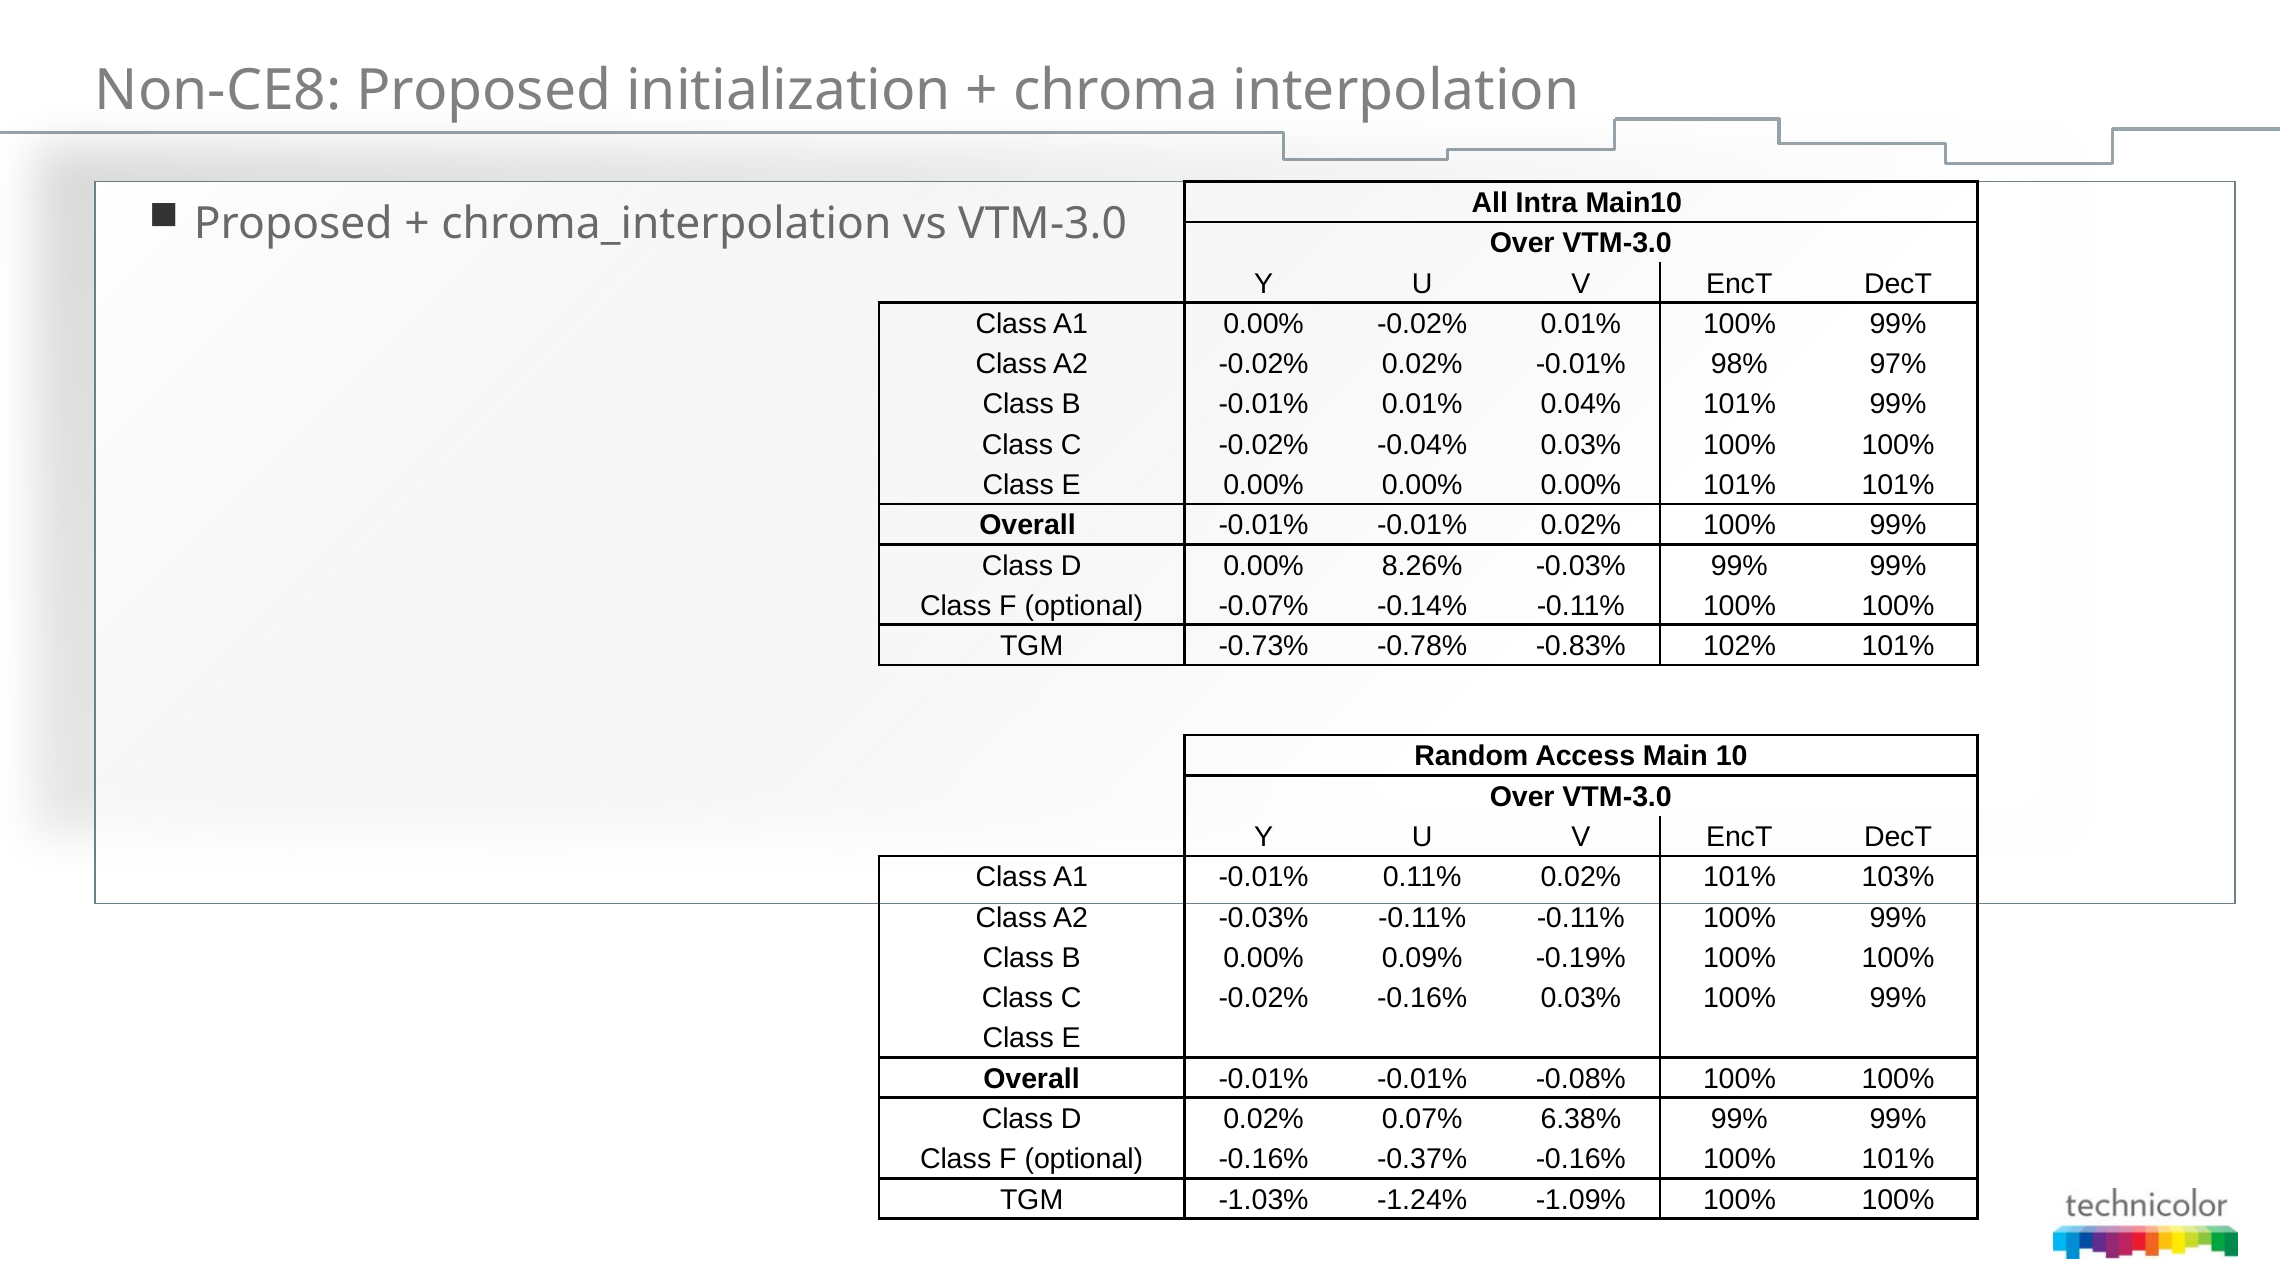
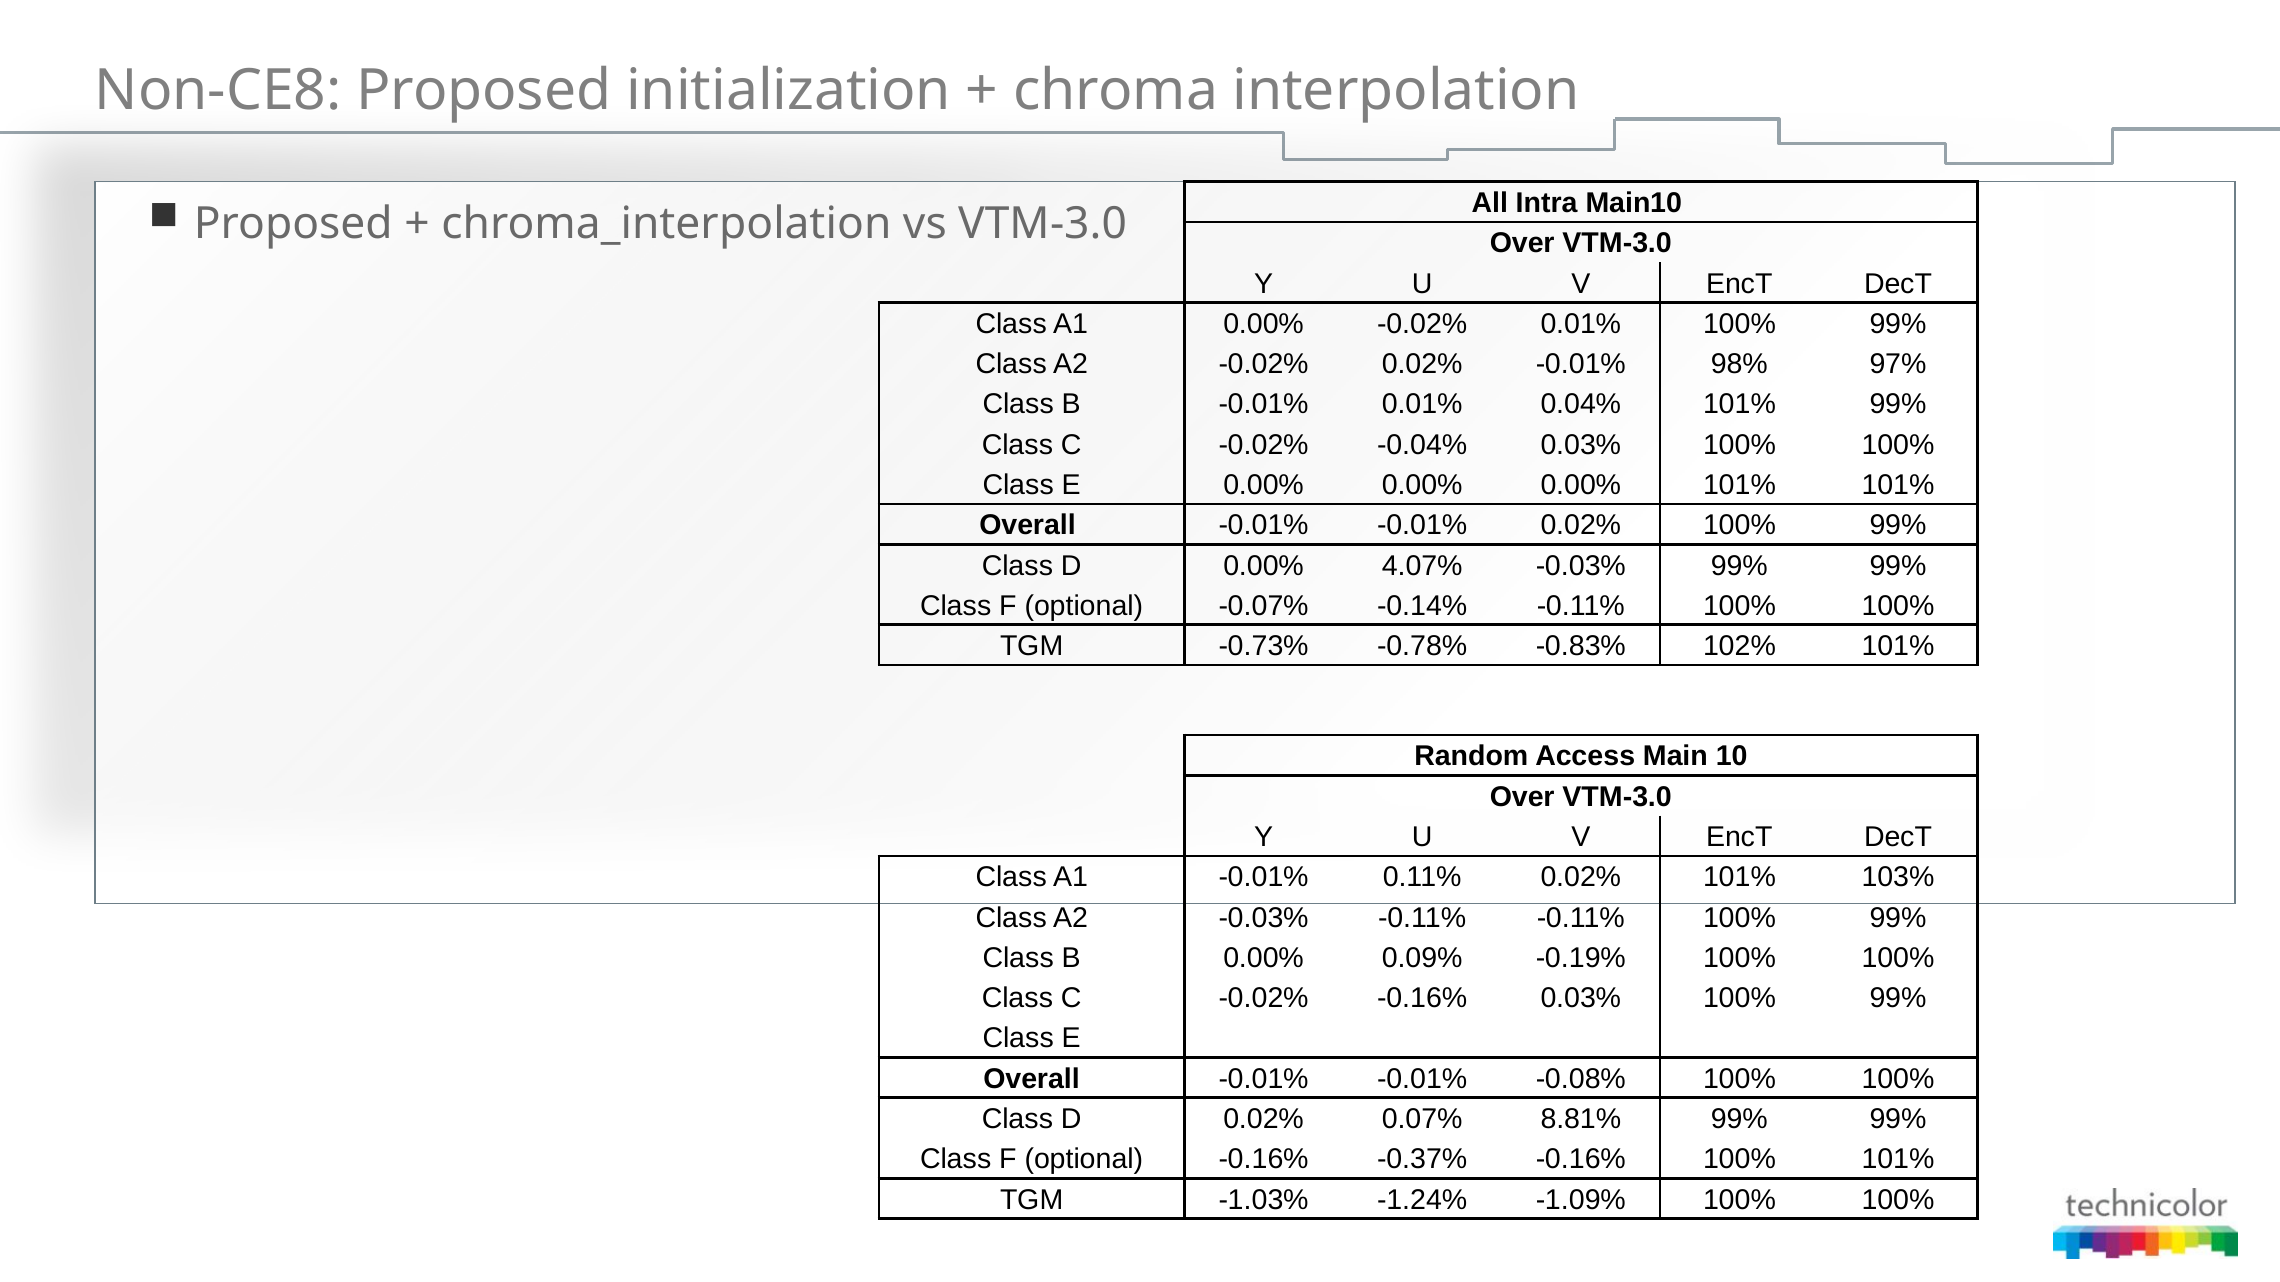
8.26%: 8.26% -> 4.07% (1422, 566)
6.38%: 6.38% -> 8.81% (1581, 1120)
